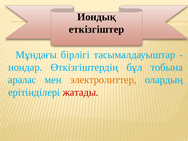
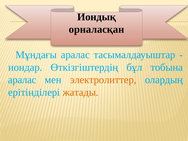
еткізгіштер: еткізгіштер -> орналасқан (97, 29)
Мұндағы бірлігі: бірлігі -> аралас (75, 55)
жатады colour: red -> orange (81, 92)
